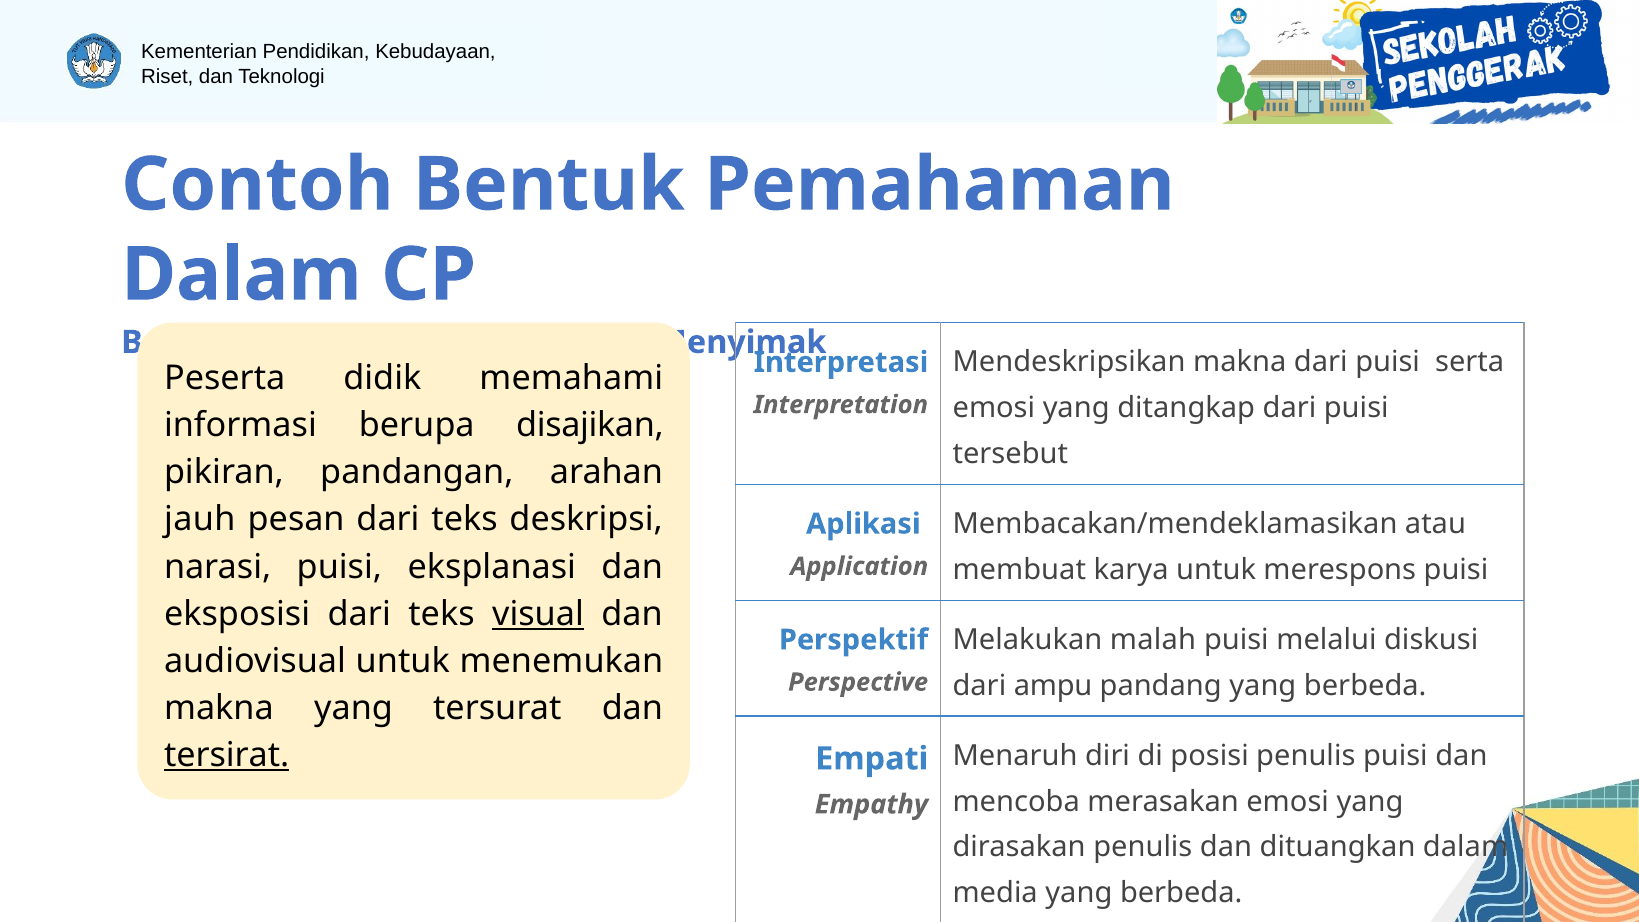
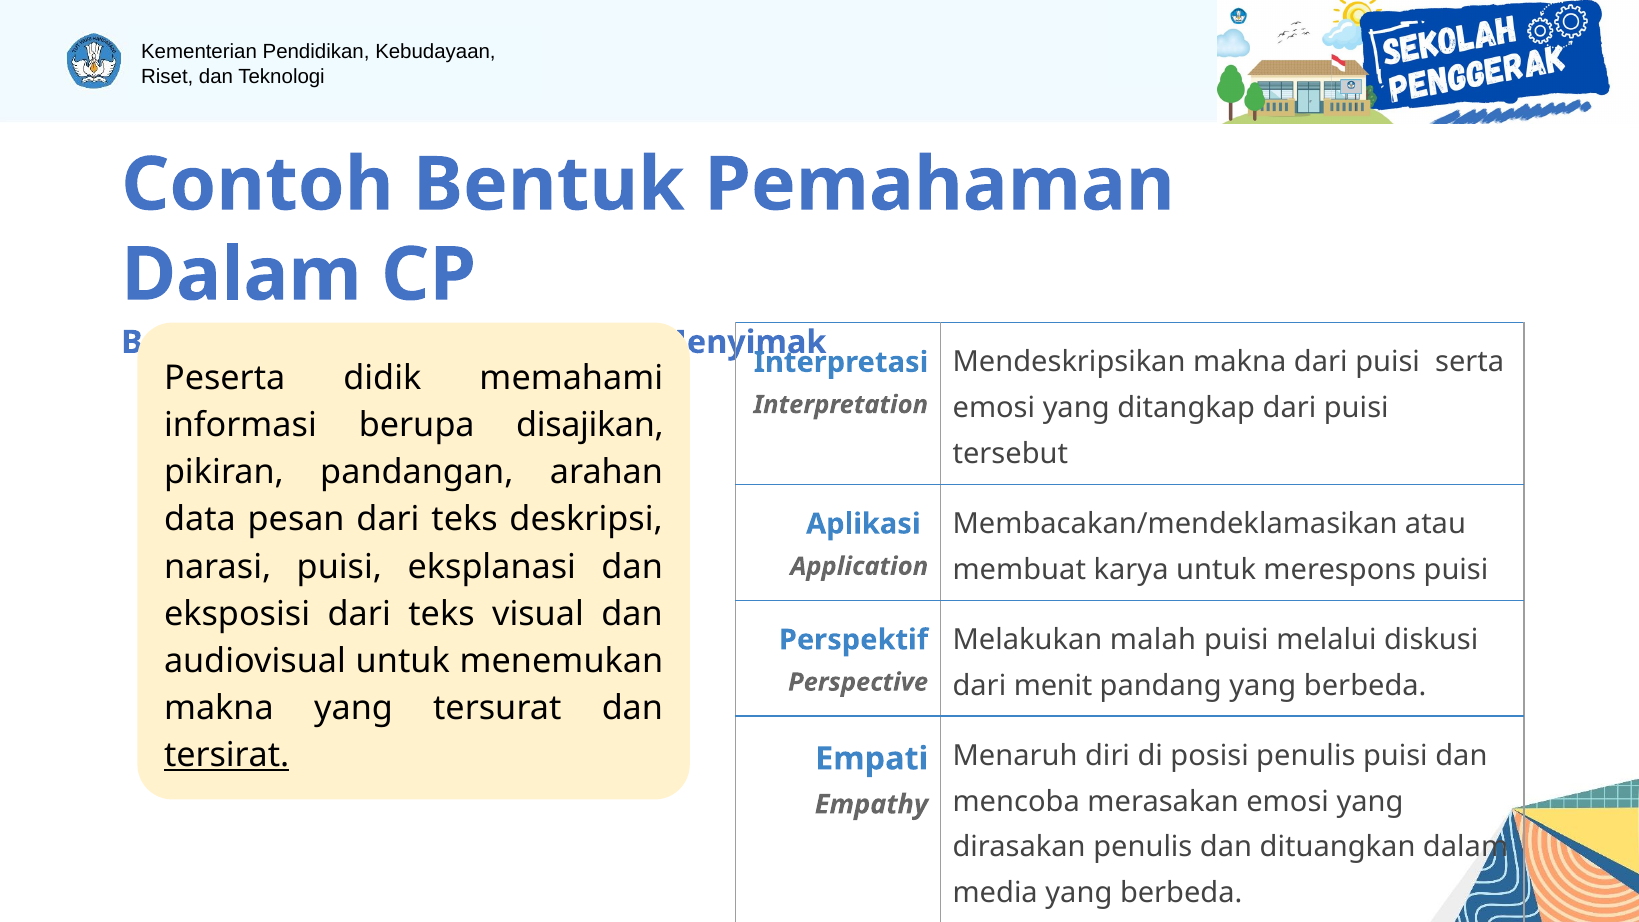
jauh: jauh -> data (200, 520)
visual underline: present -> none (538, 614)
ampu: ampu -> menit (1053, 685)
